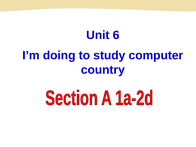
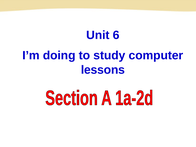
country: country -> lessons (103, 70)
